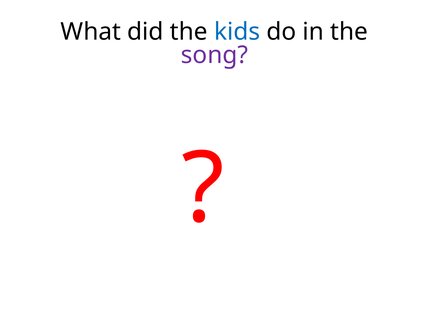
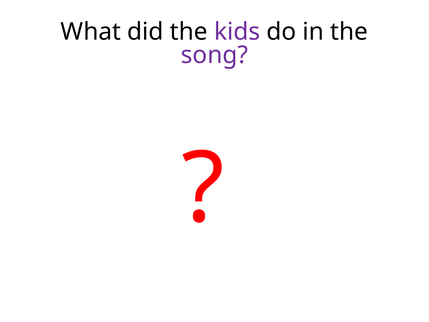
kids colour: blue -> purple (237, 32)
